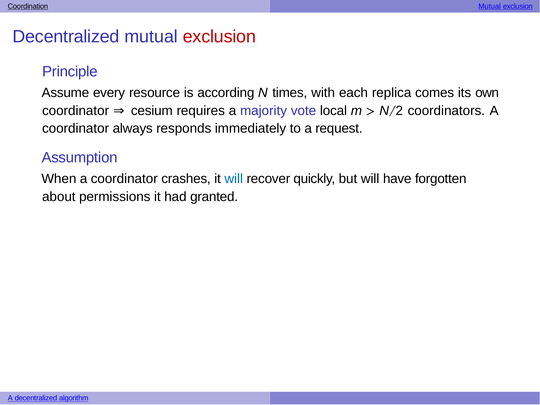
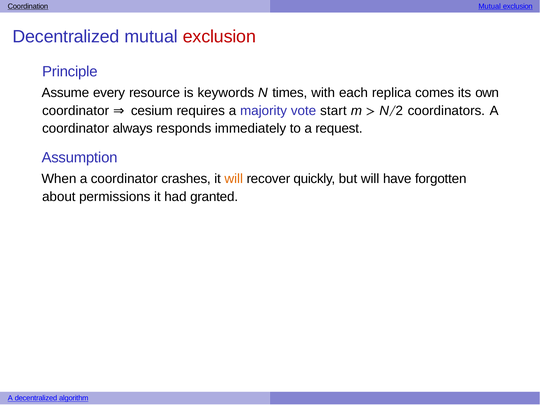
according: according -> keywords (226, 93)
local: local -> start (333, 111)
will colour: blue -> orange (234, 179)
